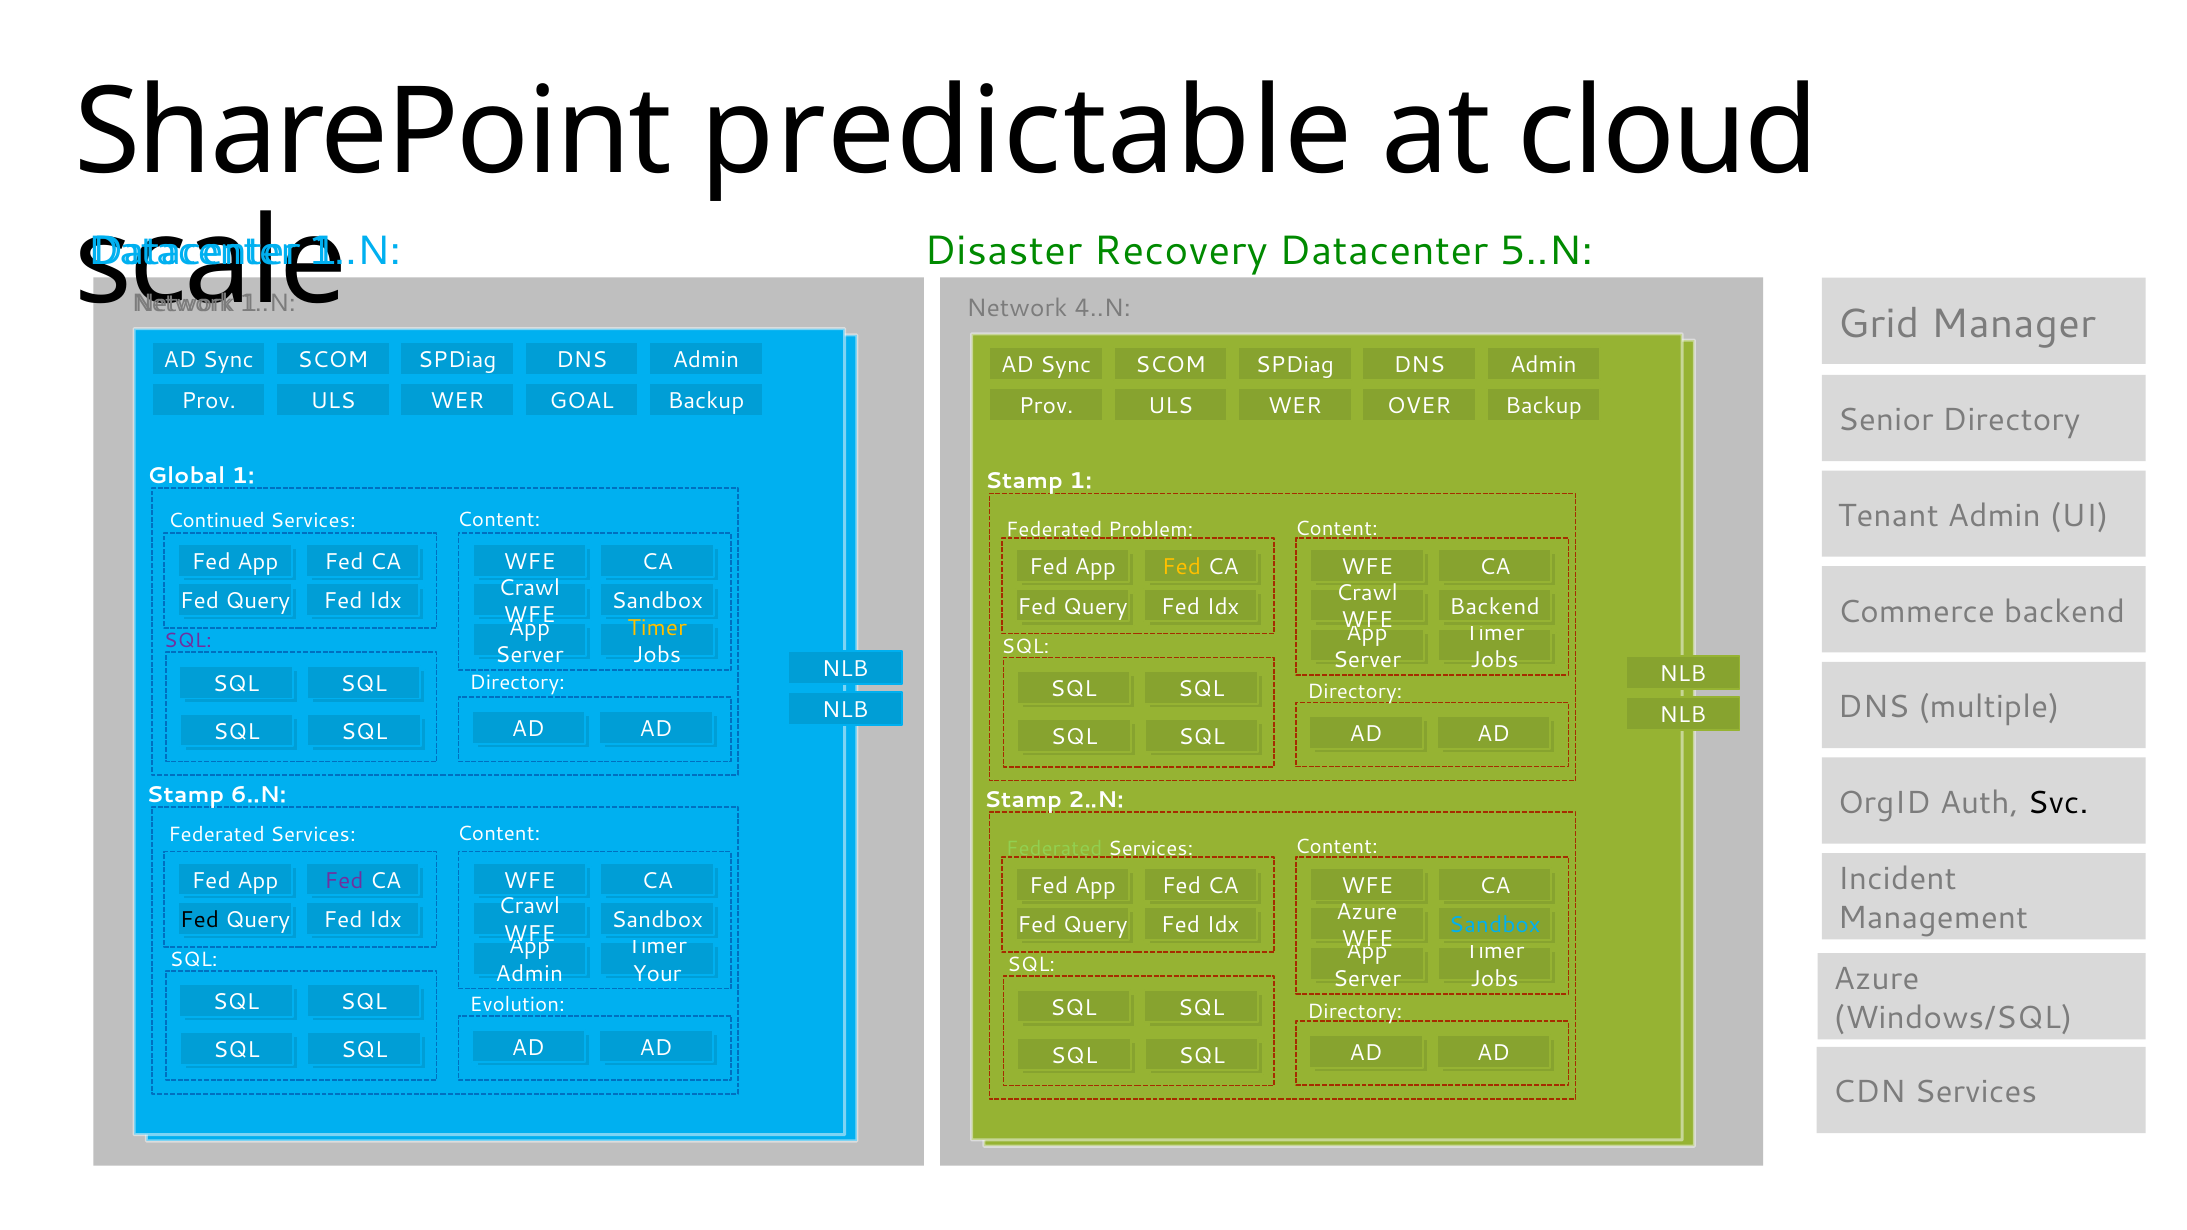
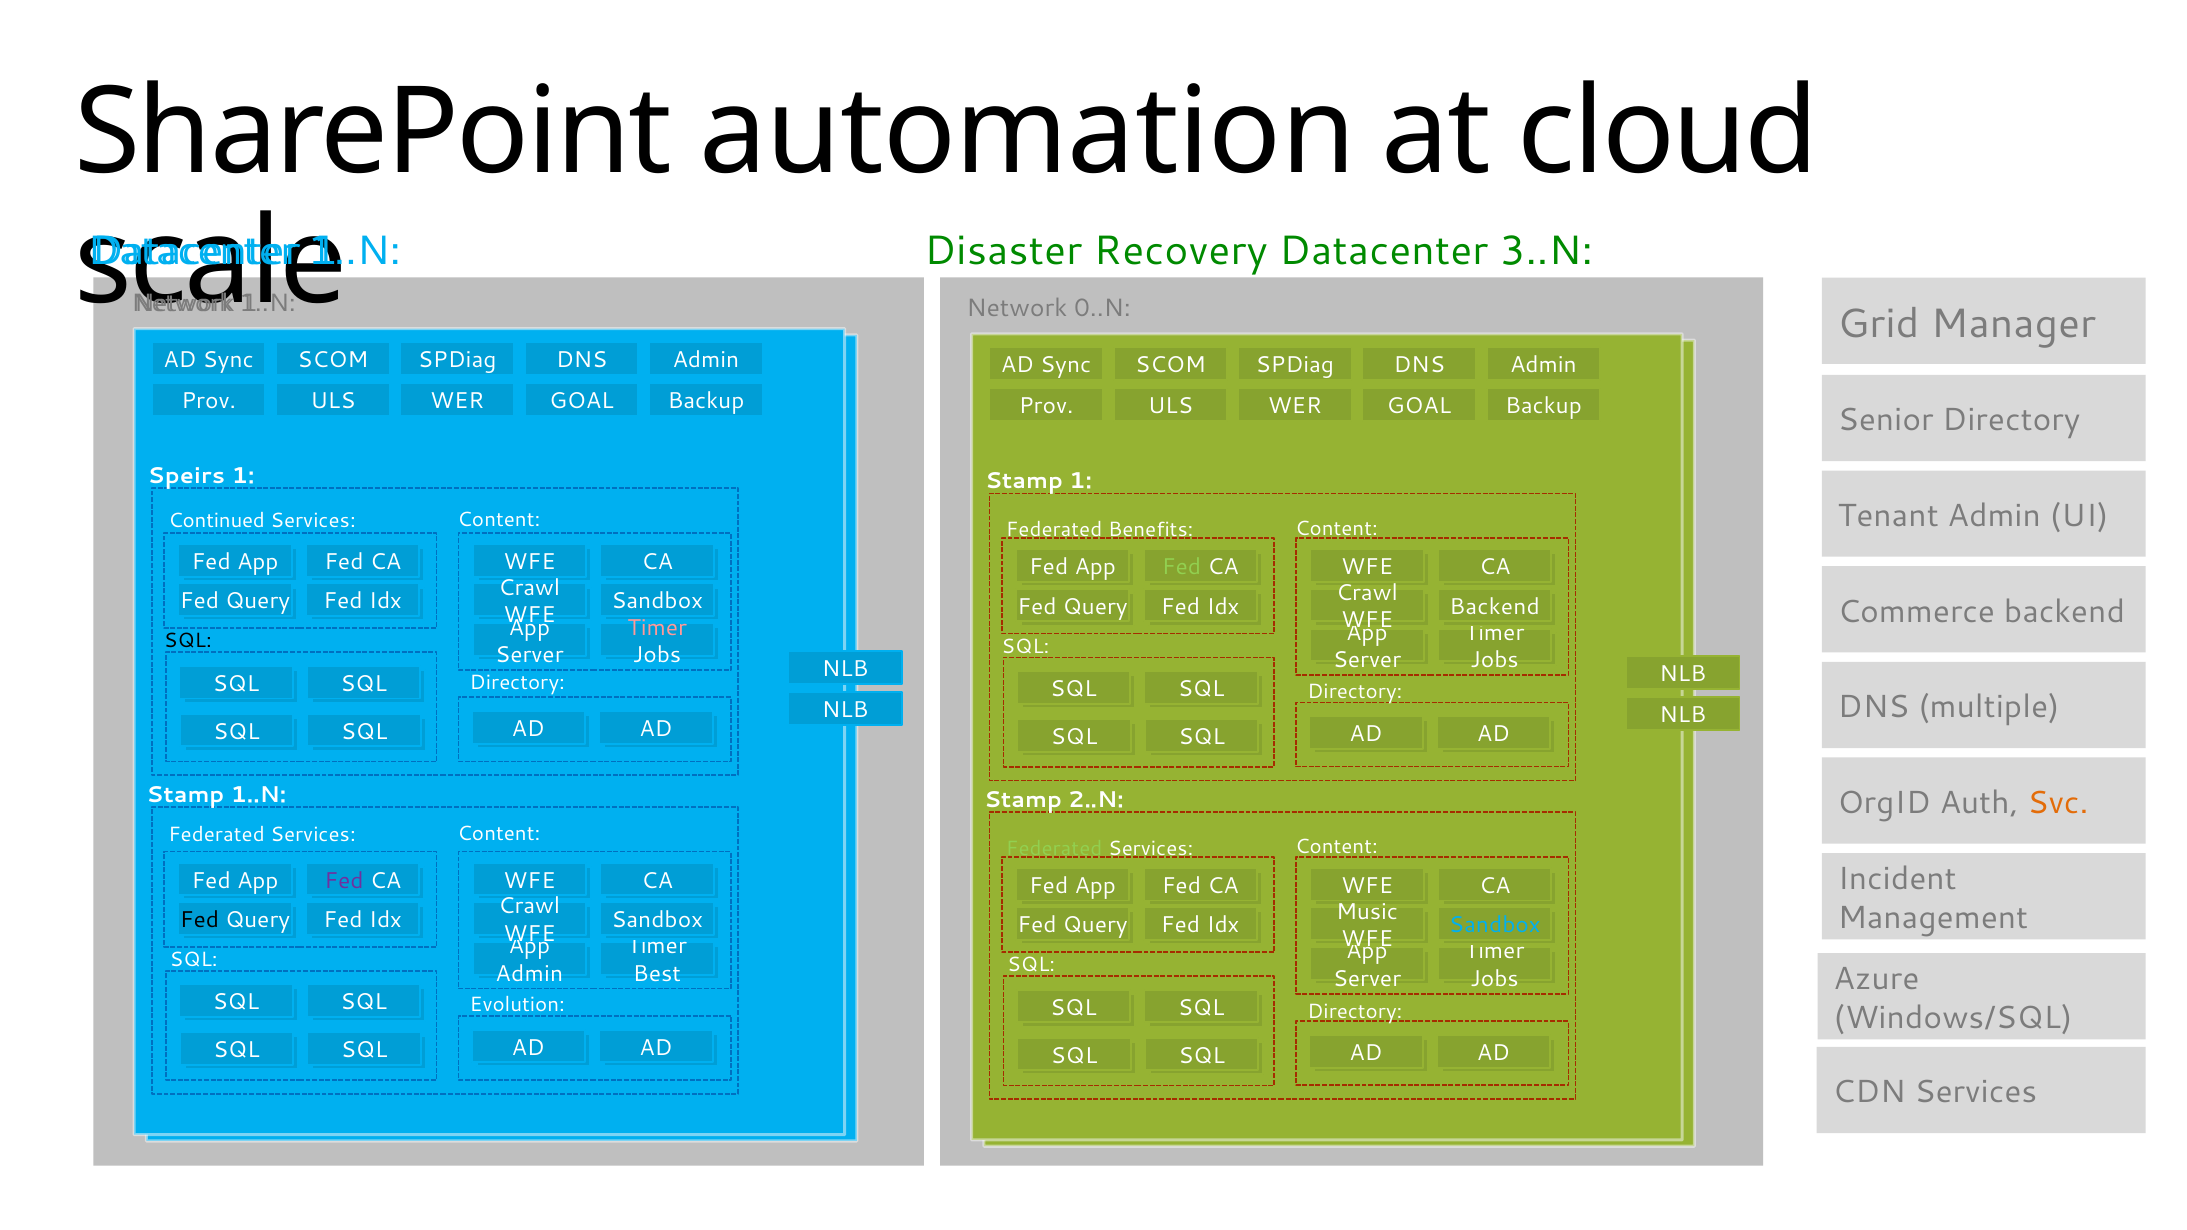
predictable: predictable -> automation (1027, 132)
5..N: 5..N -> 3..N (1546, 251)
4..N: 4..N -> 0..N (1103, 308)
OVER: OVER -> GOAL (1419, 406)
Global: Global -> Speirs (186, 476)
Problem: Problem -> Benefits (1151, 530)
Fed colour: yellow -> light green (1181, 567)
Timer colour: yellow -> pink (657, 628)
SQL colour: purple -> black (188, 641)
Stamp 6..N: 6..N -> 1..N (258, 795)
Svc colour: black -> orange (2058, 803)
Azure: Azure -> Music (1367, 912)
Your: Your -> Best (657, 974)
